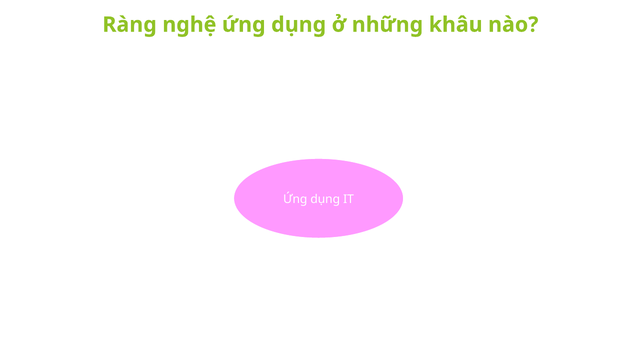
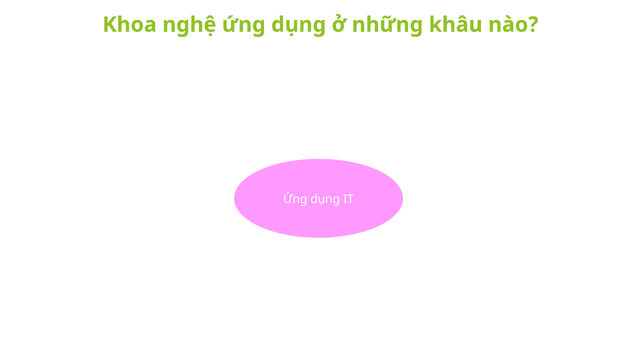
Ràng: Ràng -> Khoa (130, 25)
